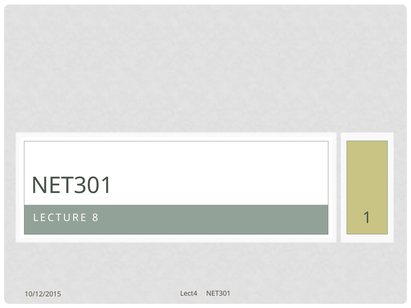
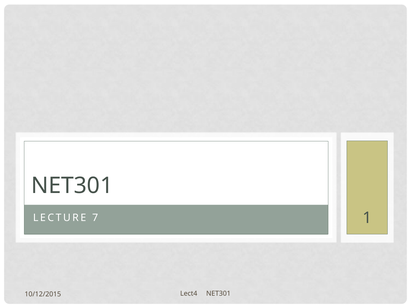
8: 8 -> 7 (95, 218)
